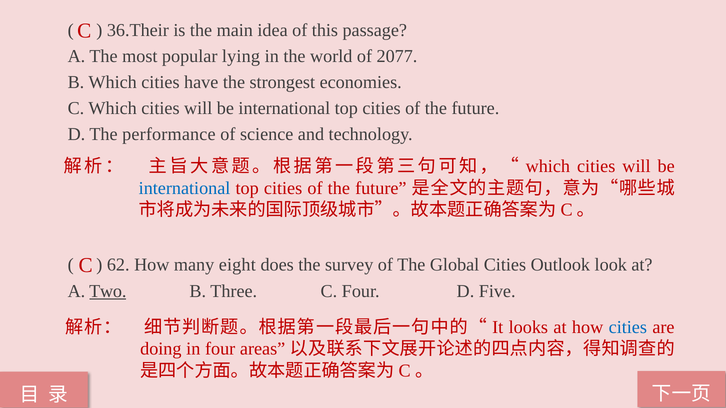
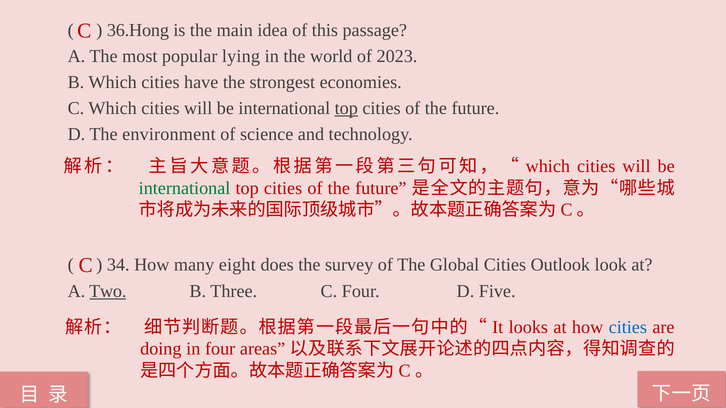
36.Their: 36.Their -> 36.Hong (138, 30)
2077: 2077 -> 2023 (397, 56)
top underline: none -> present (346, 108)
performance: performance -> environment (169, 135)
international colour: blue -> green (185, 188)
62: 62 -> 34 (118, 265)
